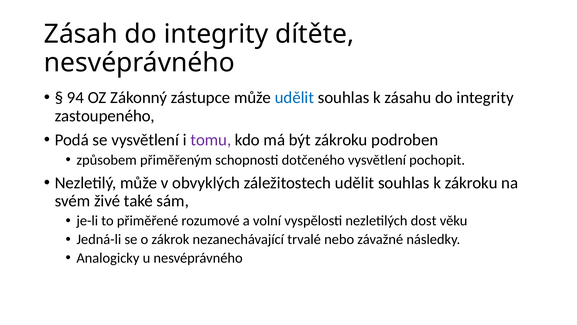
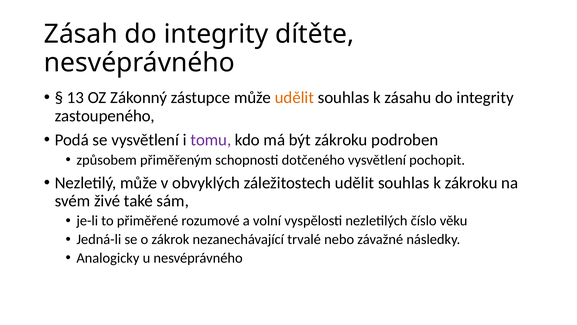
94: 94 -> 13 (75, 98)
udělit colour: blue -> orange (294, 98)
dost: dost -> číslo (424, 221)
